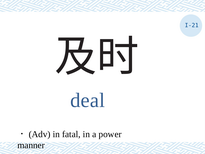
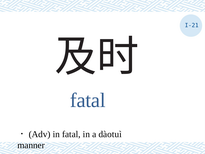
deal: deal -> fatal (88, 100)
power: power -> dàotuì (110, 134)
